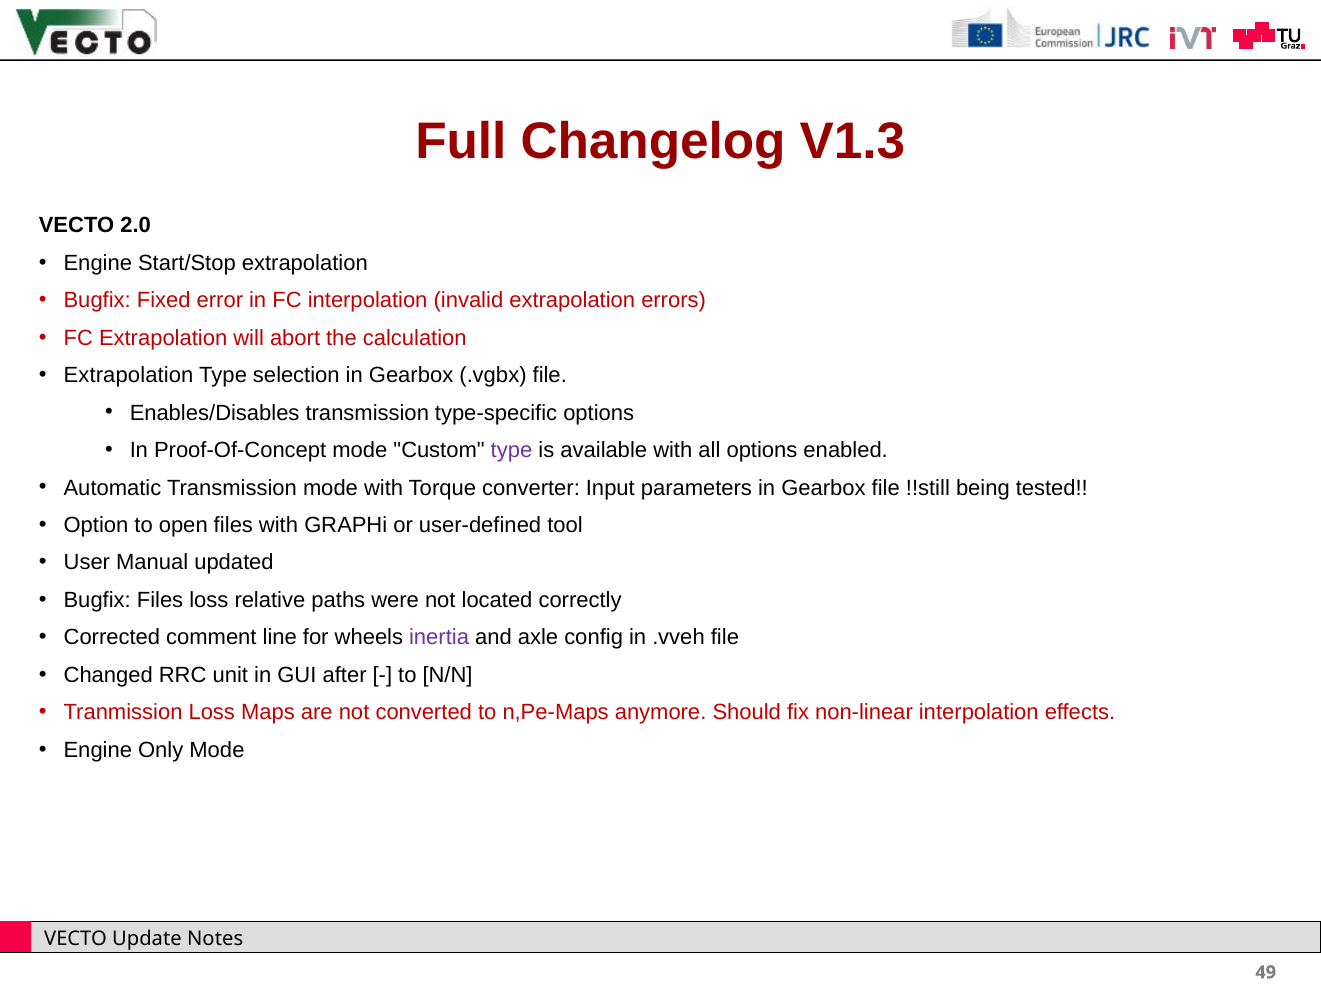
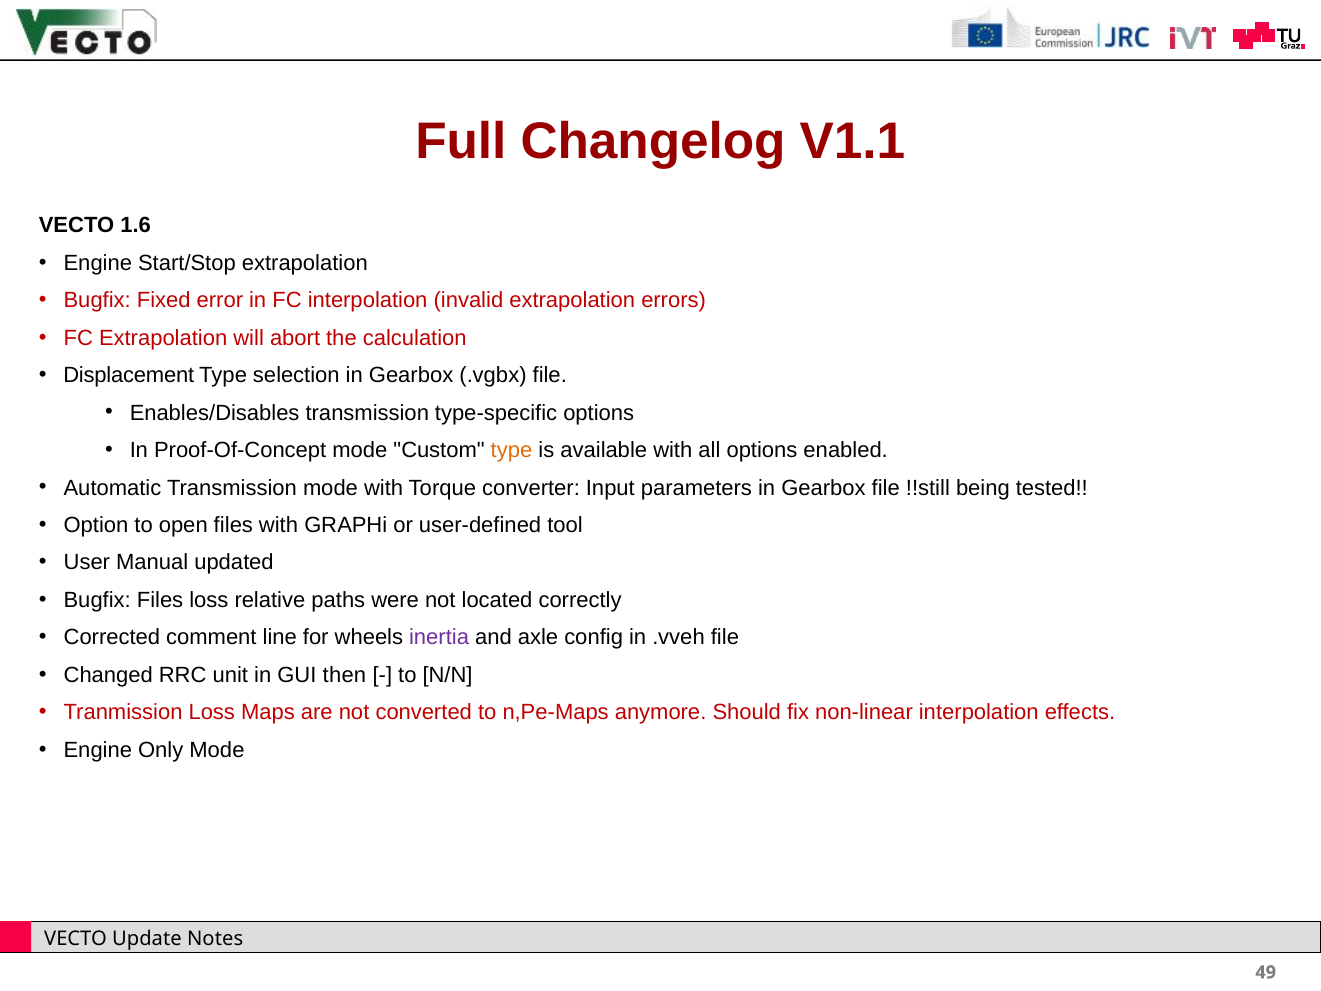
V1.3: V1.3 -> V1.1 (852, 141)
2.0: 2.0 -> 1.6 (136, 226)
Extrapolation: Extrapolation -> Displacement (129, 375)
type colour: purple -> orange (512, 450)
after: after -> then (344, 675)
